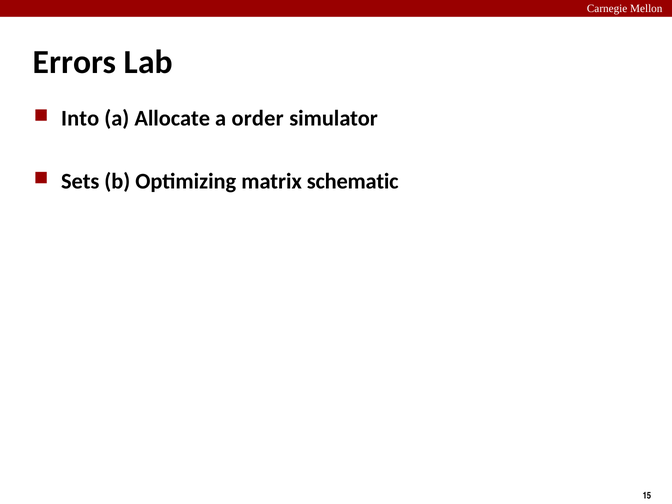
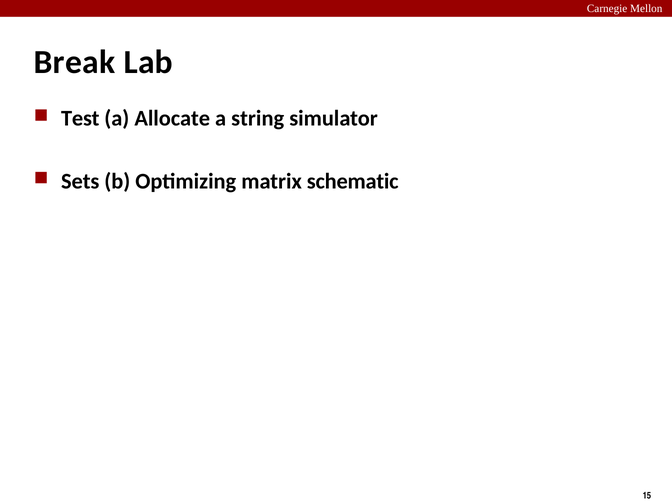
Errors: Errors -> Break (74, 62)
Into: Into -> Test (80, 118)
order: order -> string (258, 118)
